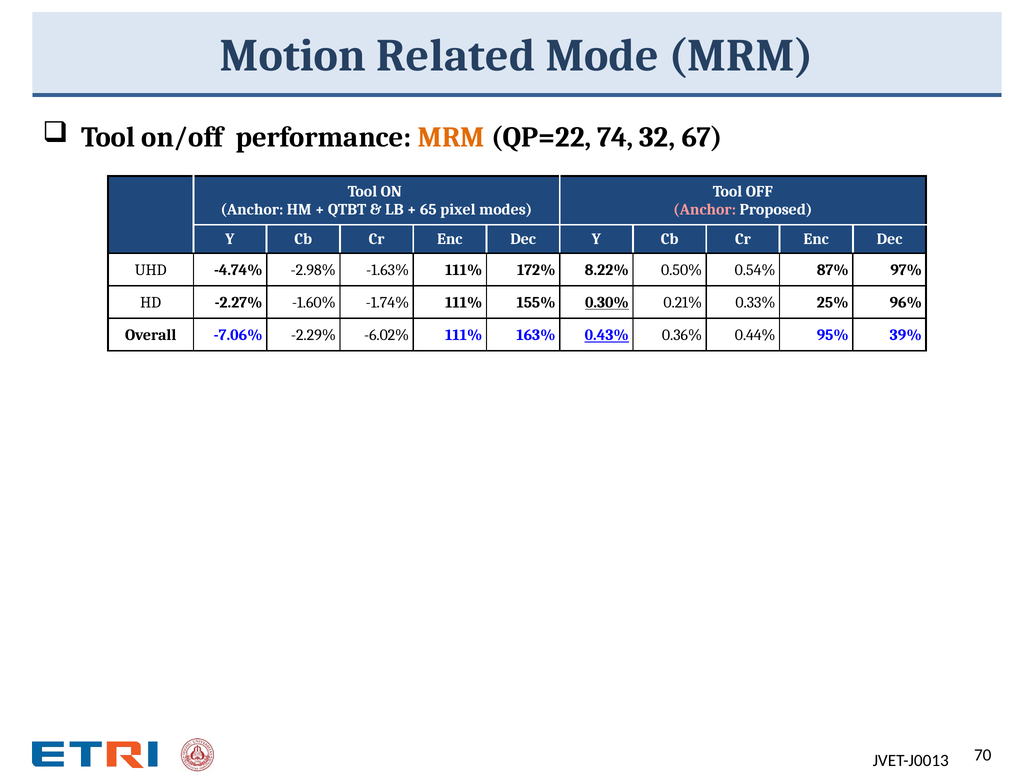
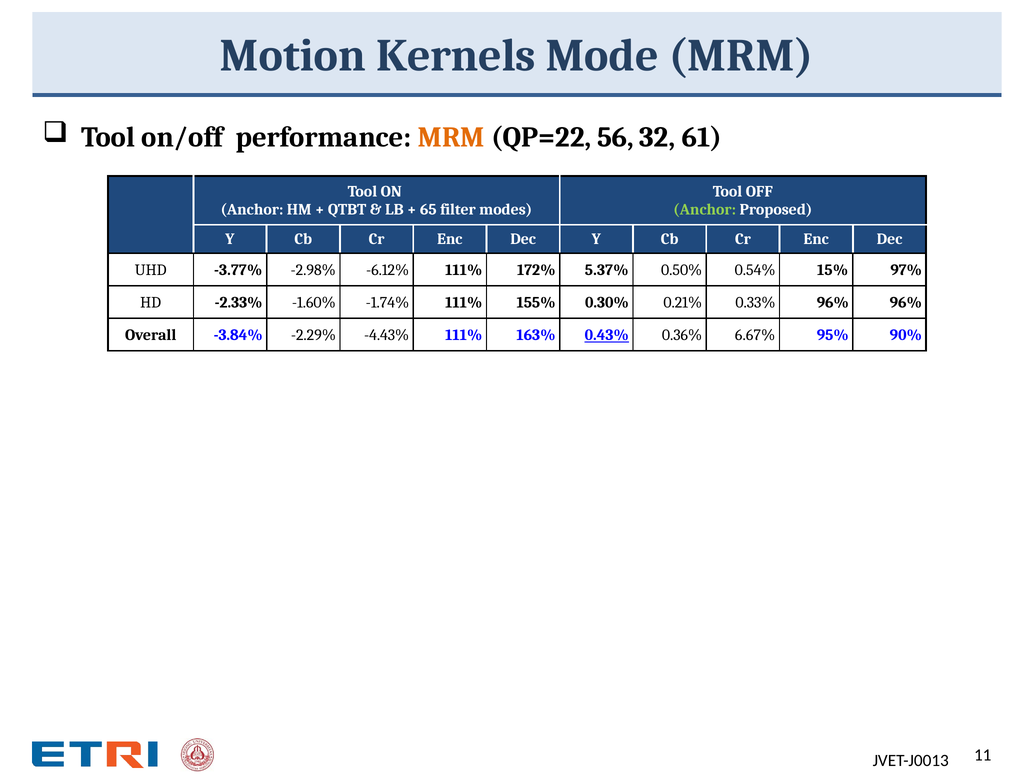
Related: Related -> Kernels (456, 56)
74: 74 -> 56 (616, 137)
67: 67 -> 61 (702, 137)
pixel: pixel -> filter (458, 210)
Anchor colour: pink -> light green (705, 210)
-4.74%: -4.74% -> -3.77% (238, 270)
-1.63%: -1.63% -> -6.12% (388, 270)
8.22%: 8.22% -> 5.37% (607, 270)
87%: 87% -> 15% (833, 270)
-2.27%: -2.27% -> -2.33% (239, 303)
0.30% underline: present -> none (607, 303)
0.33% 25%: 25% -> 96% (833, 303)
-7.06%: -7.06% -> -3.84% (238, 335)
-6.02%: -6.02% -> -4.43% (387, 335)
0.44%: 0.44% -> 6.67% (755, 335)
39%: 39% -> 90% (906, 335)
70: 70 -> 11 (983, 756)
